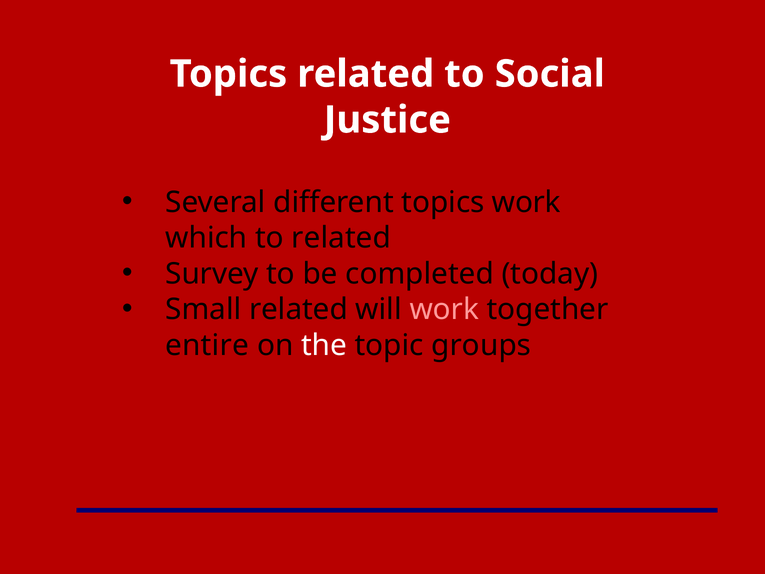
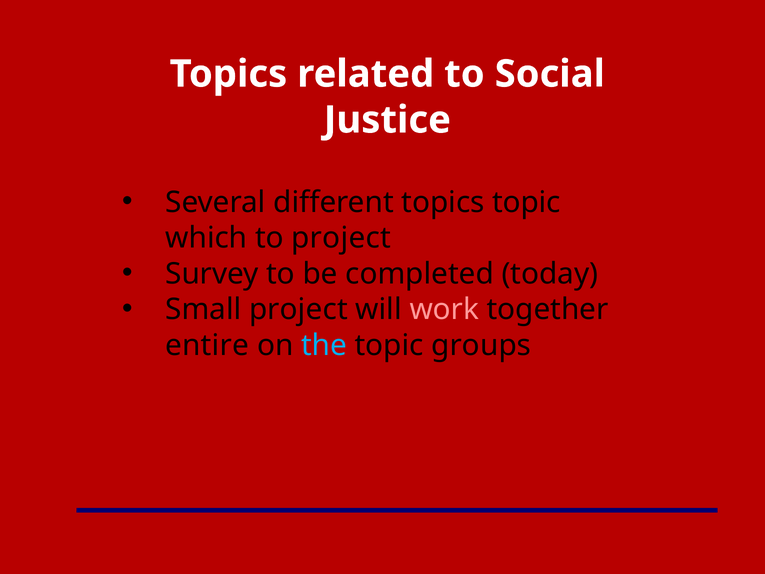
topics work: work -> topic (526, 202)
to related: related -> project (341, 238)
Small related: related -> project (298, 309)
the colour: white -> light blue (324, 345)
